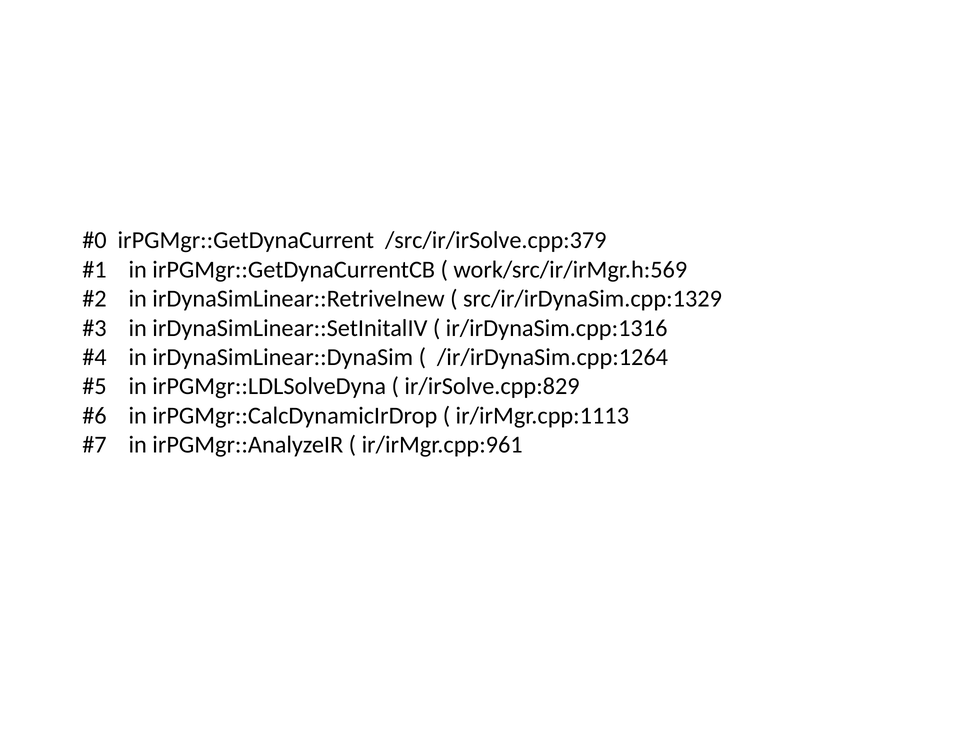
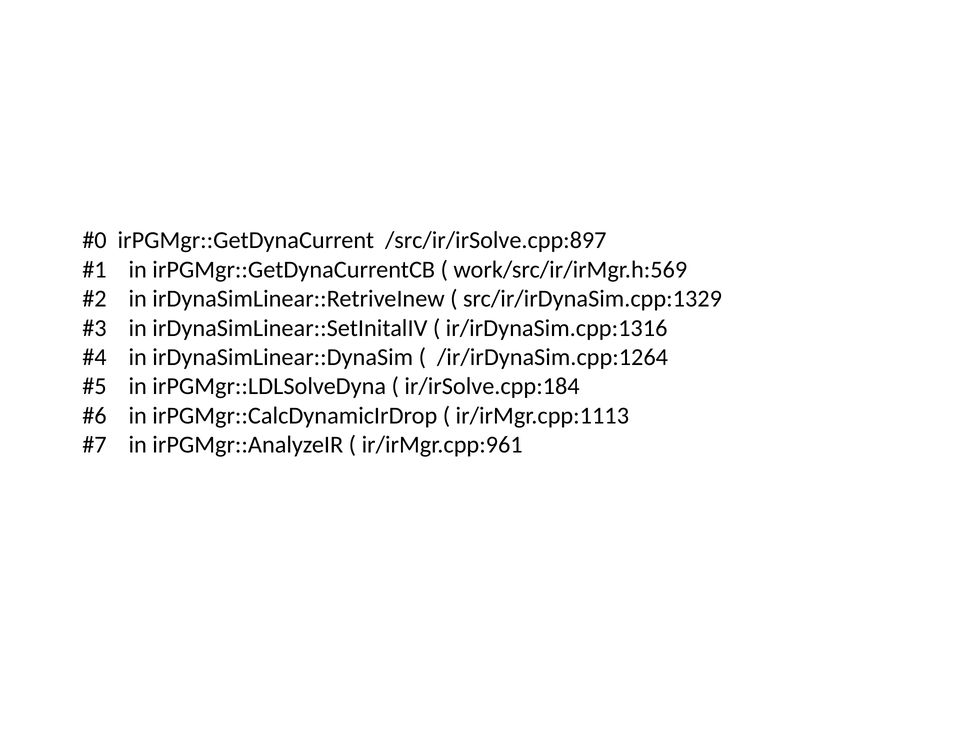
/src/ir/irSolve.cpp:379: /src/ir/irSolve.cpp:379 -> /src/ir/irSolve.cpp:897 (496, 240)
ir/irSolve.cpp:829: ir/irSolve.cpp:829 -> ir/irSolve.cpp:184 (492, 386)
